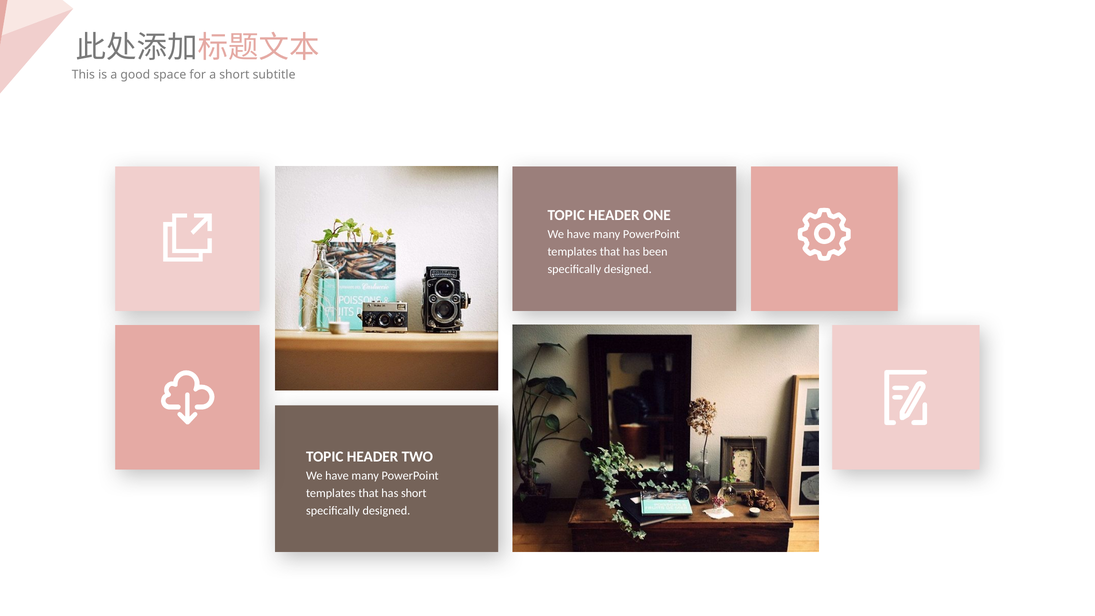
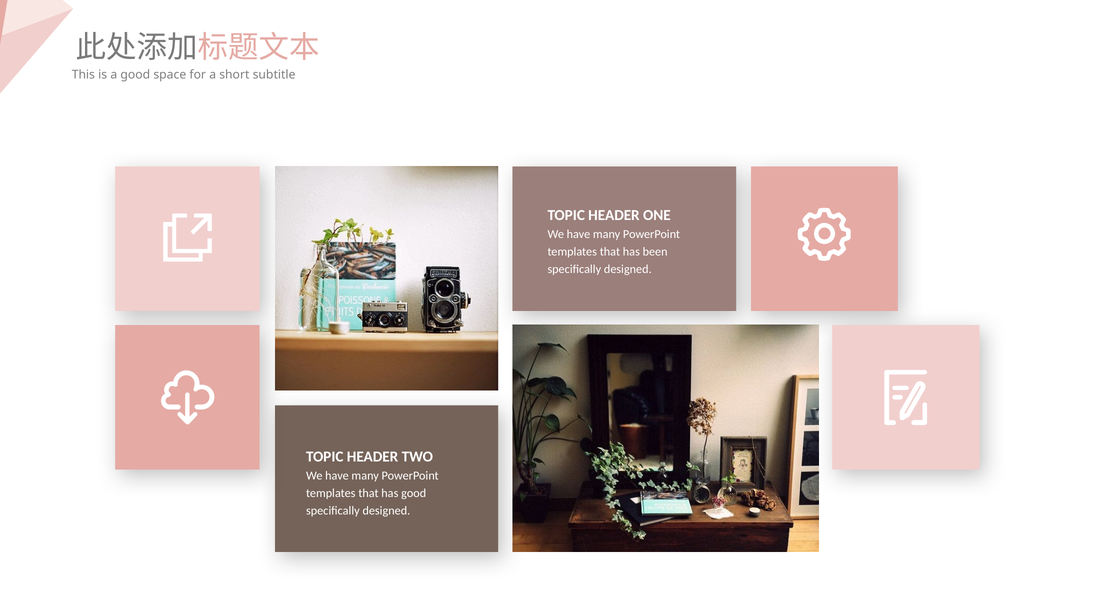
has short: short -> good (414, 493)
